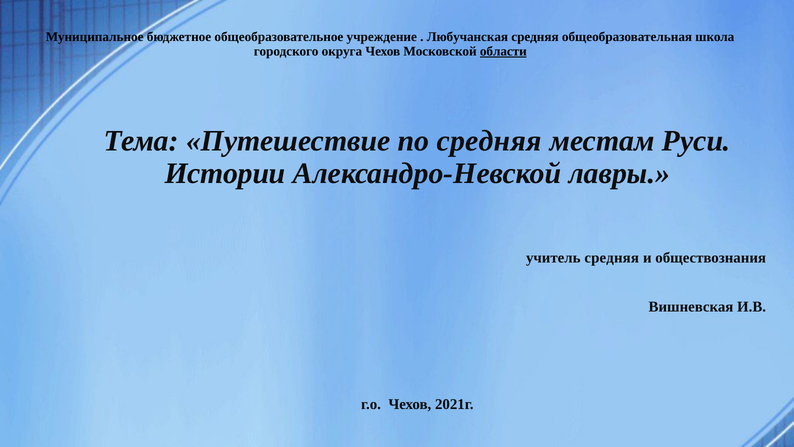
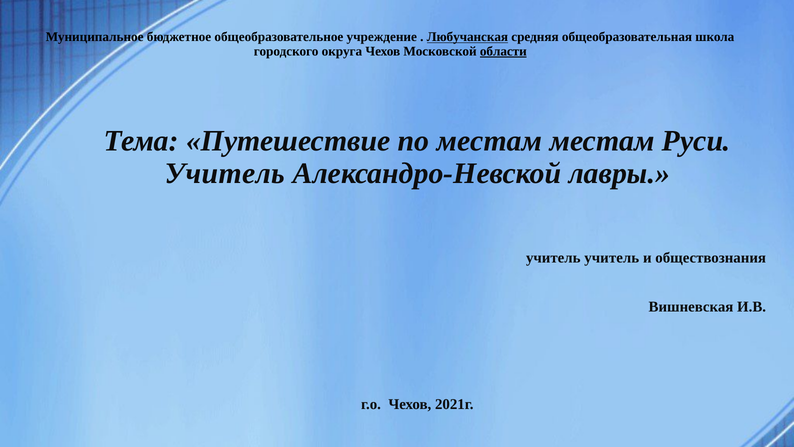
Любучанская underline: none -> present (467, 37)
по средняя: средняя -> местам (489, 141)
Истории: Истории -> Учитель (225, 173)
учитель средняя: средняя -> учитель (612, 258)
